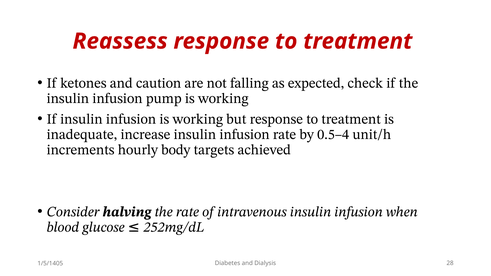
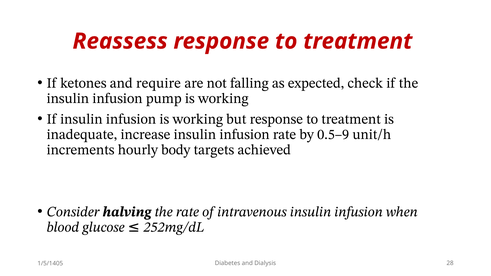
caution: caution -> require (159, 83)
0.5–4: 0.5–4 -> 0.5–9 (333, 135)
